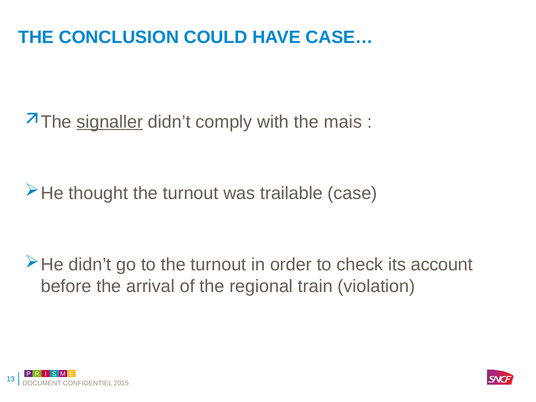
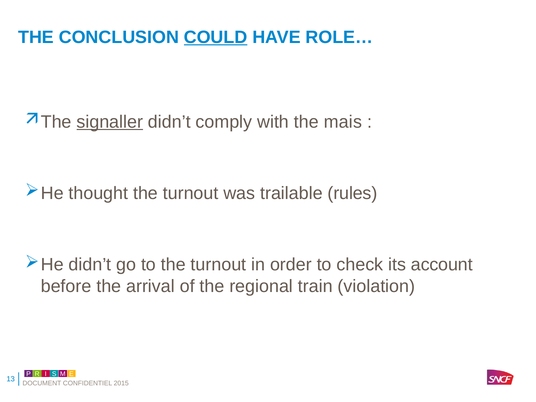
COULD underline: none -> present (216, 37)
CASE…: CASE… -> ROLE… (339, 37)
case: case -> rules (353, 193)
